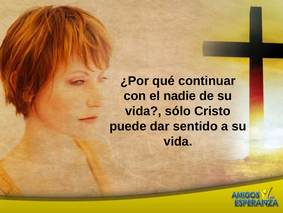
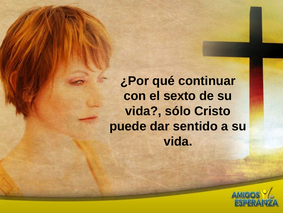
nadie: nadie -> sexto (180, 96)
